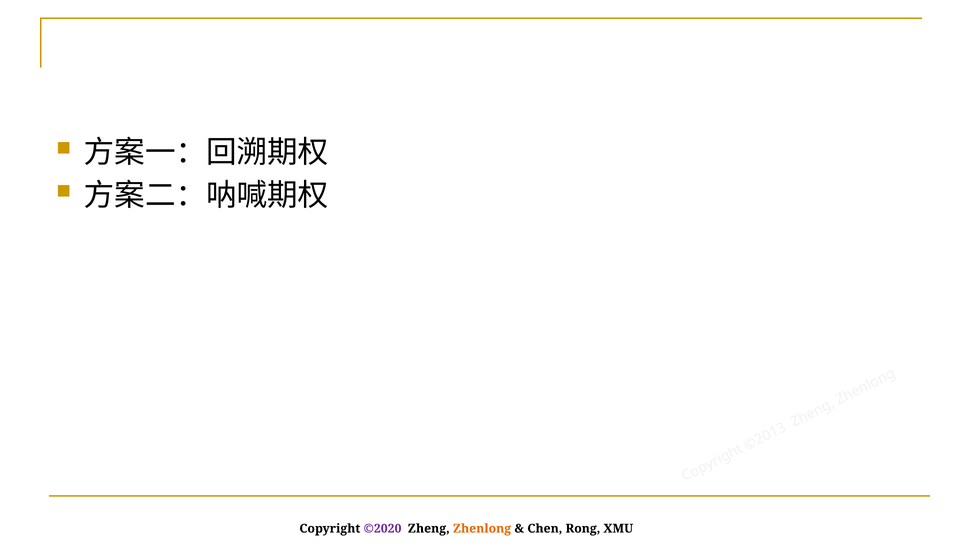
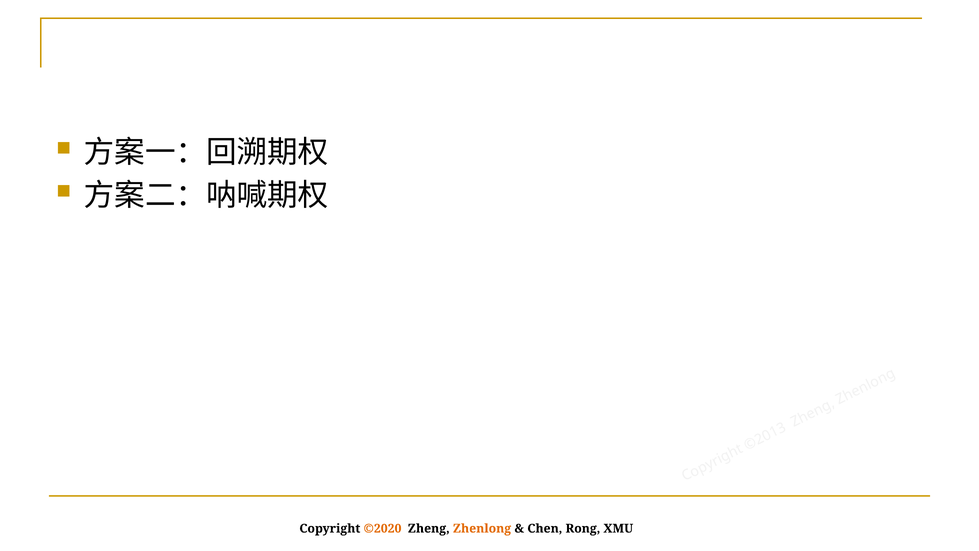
©2020 colour: purple -> orange (382, 528)
